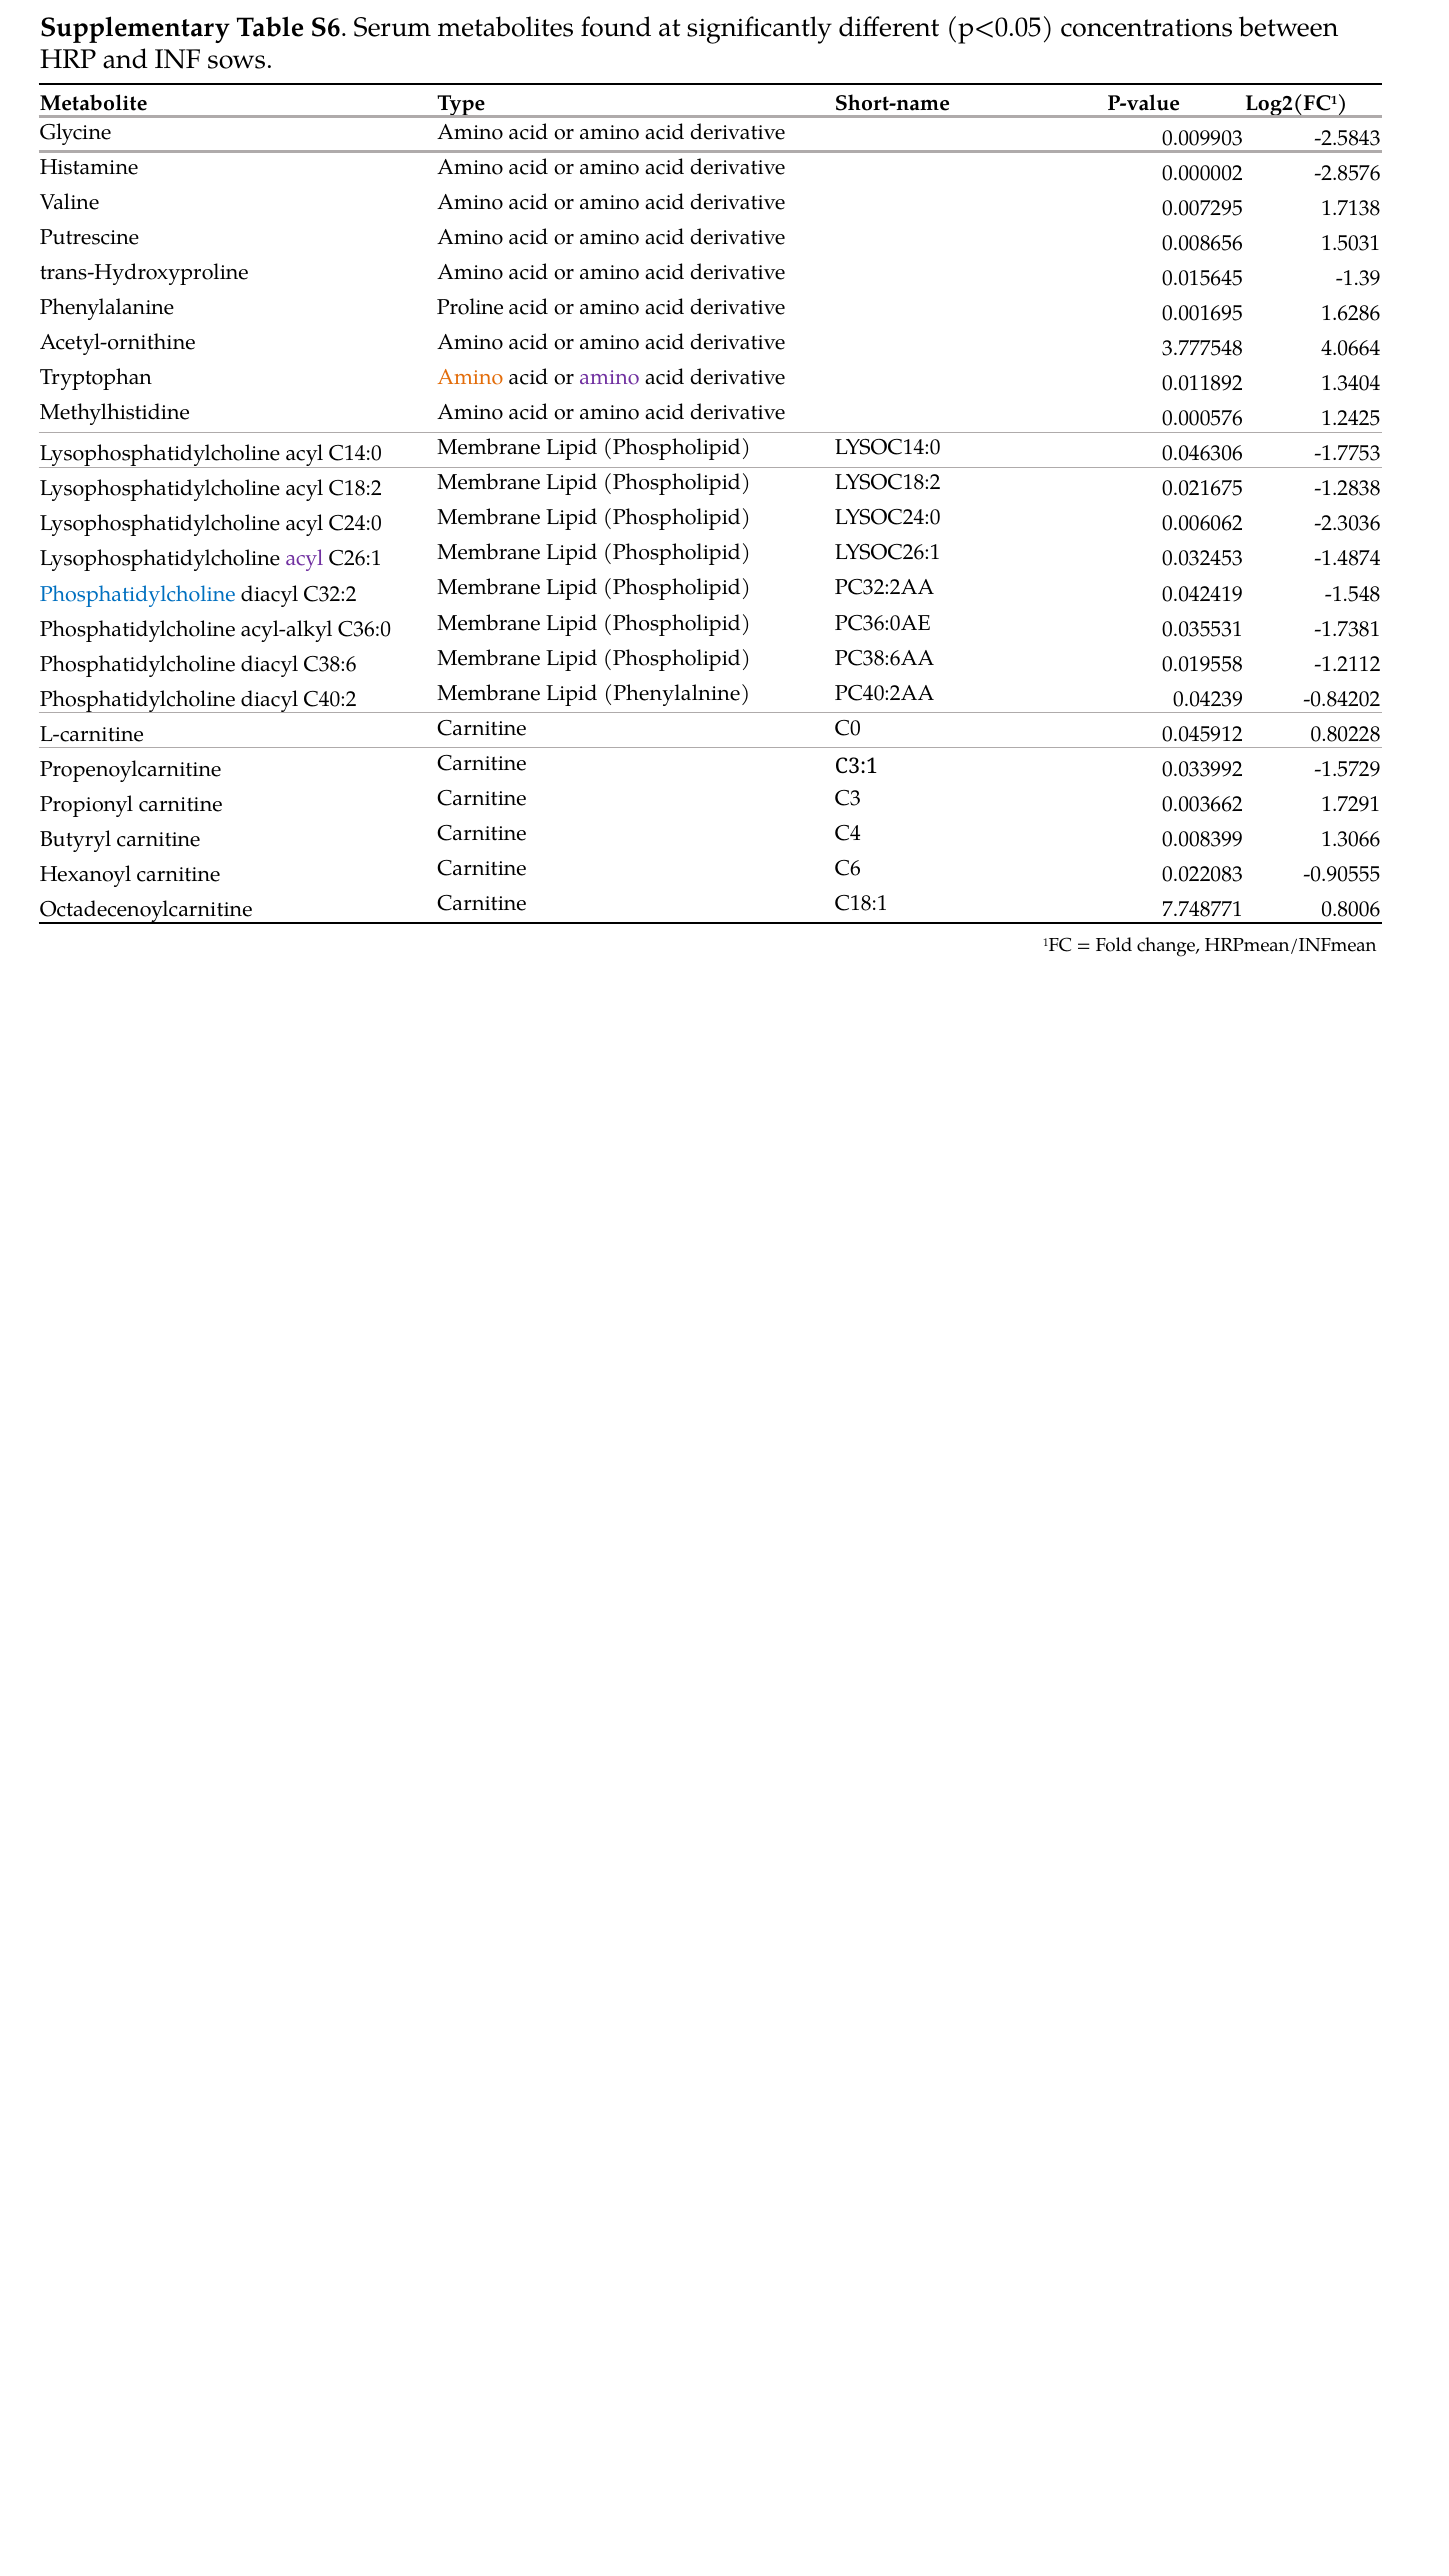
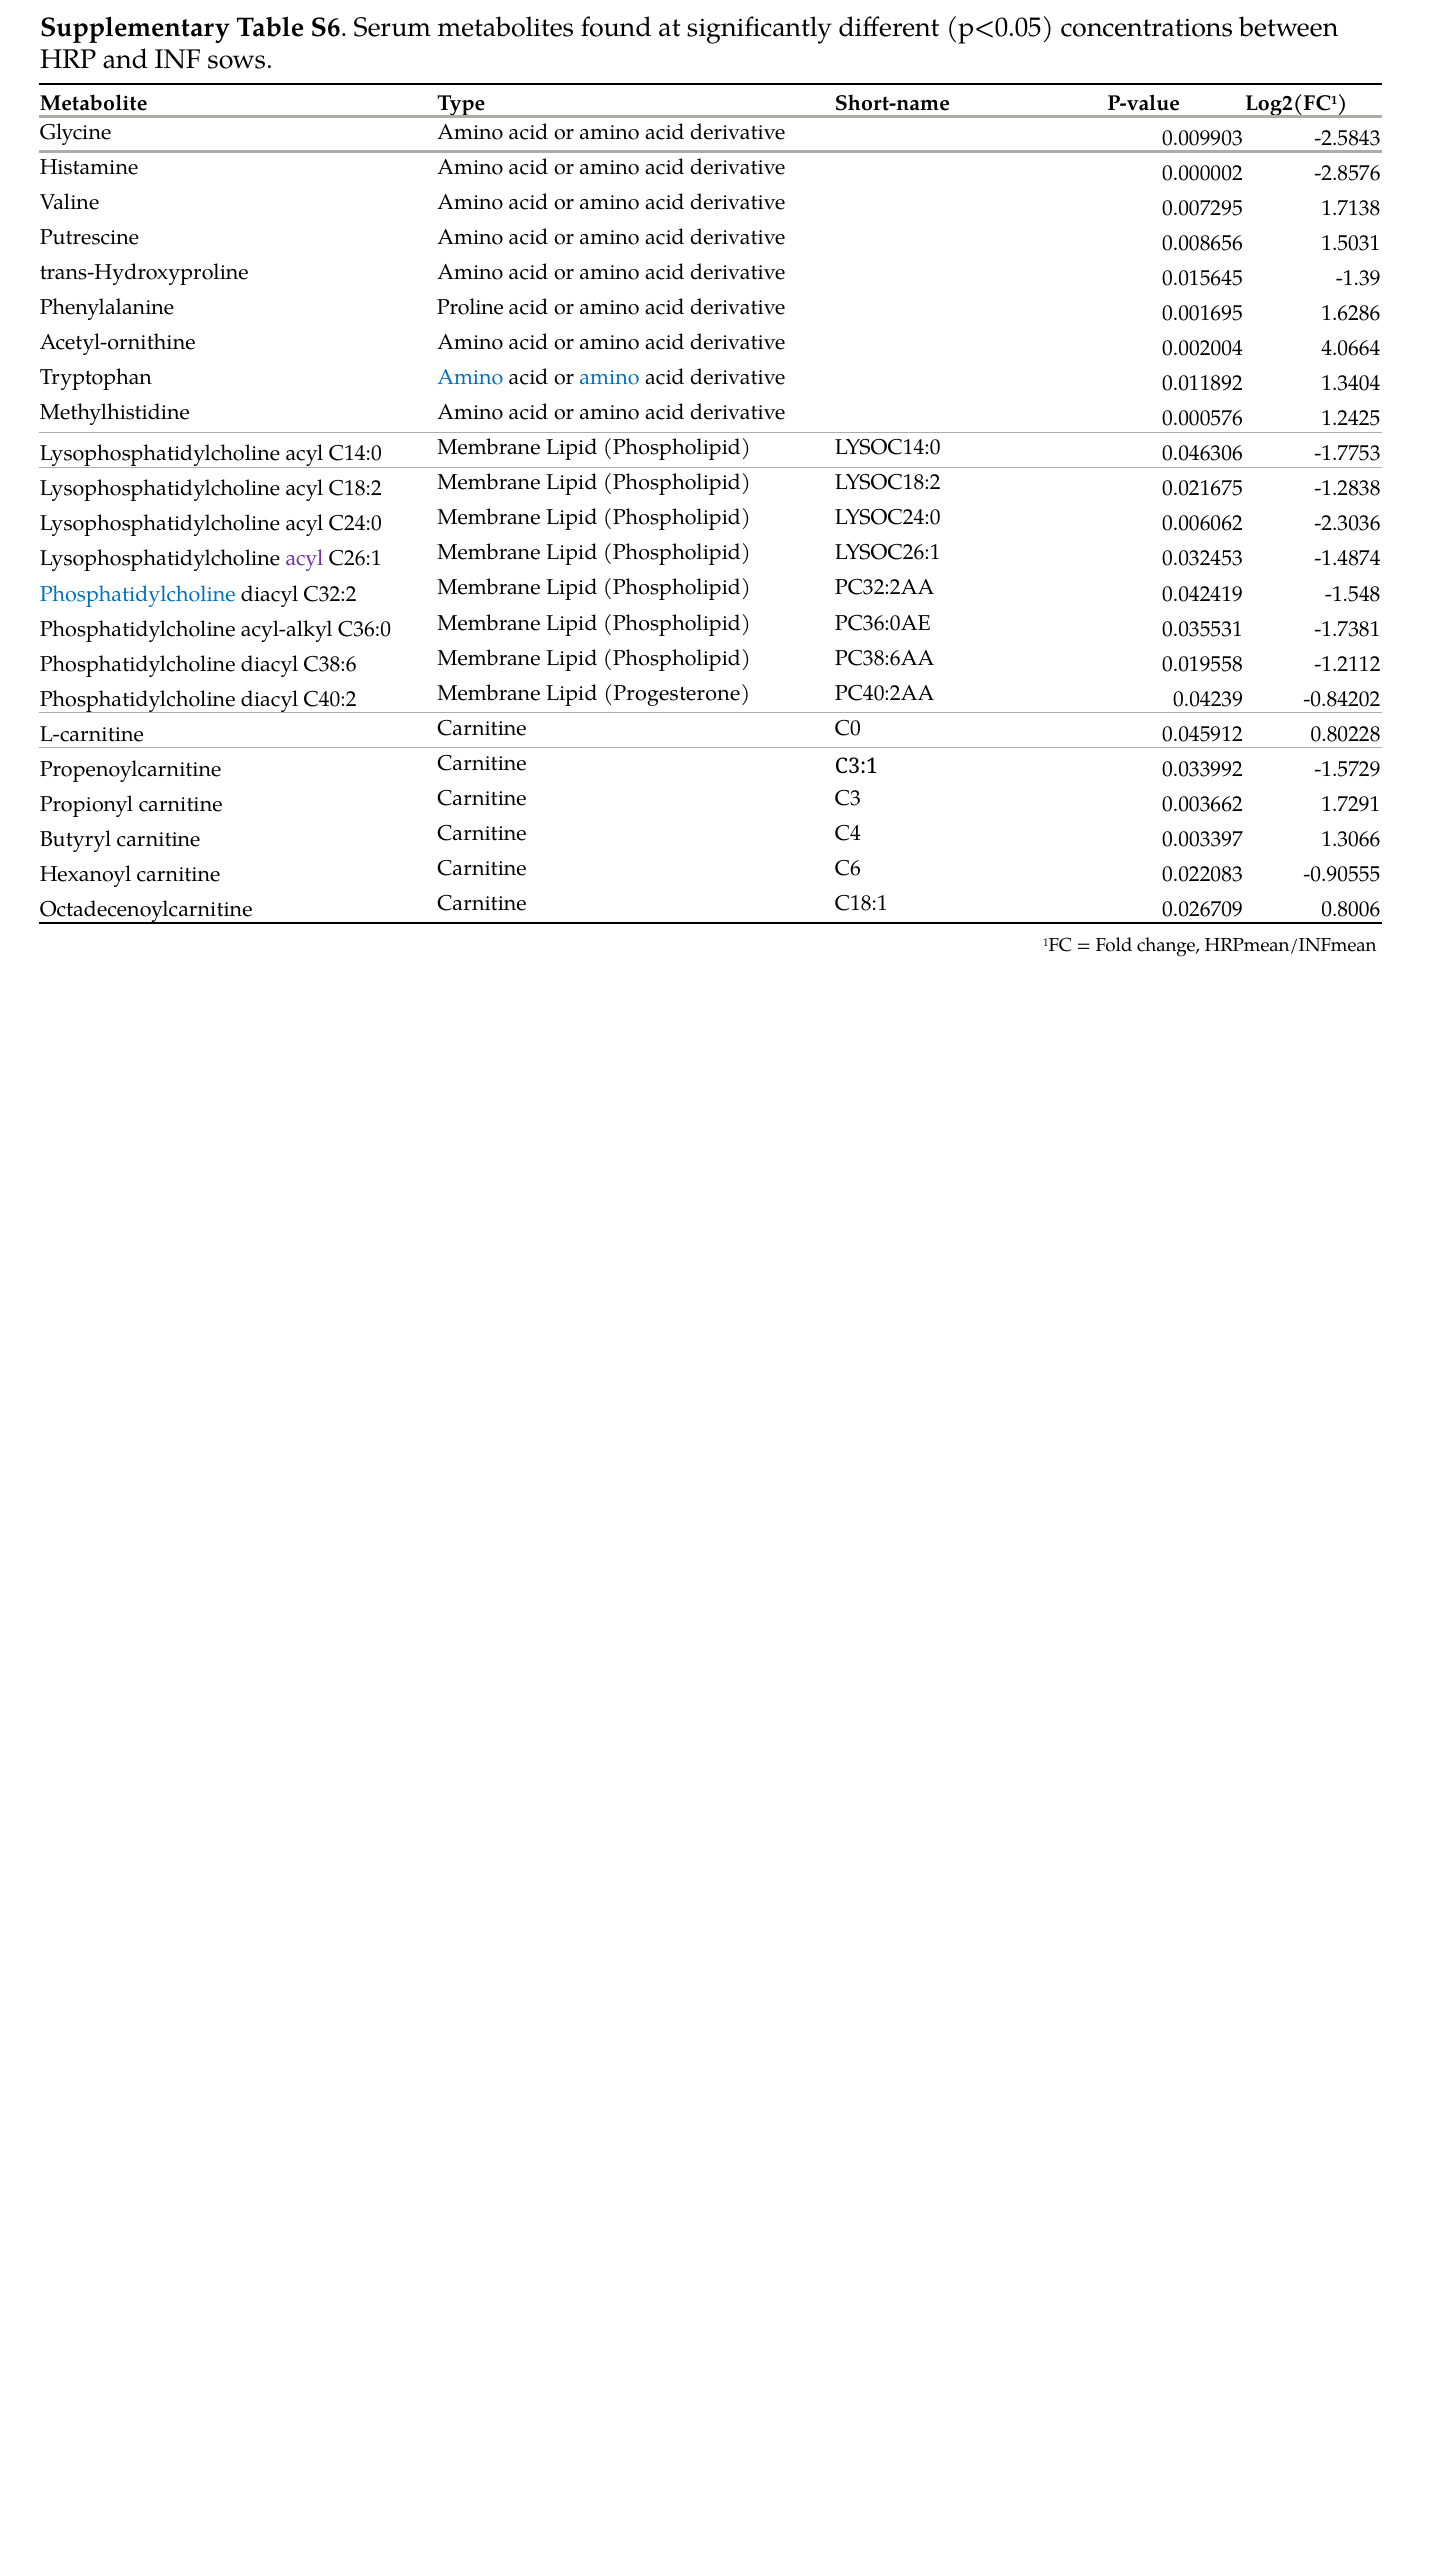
3.777548: 3.777548 -> 0.002004 (1202, 349)
Amino colour: orange -> blue (470, 378)
amino colour: purple -> blue (609, 378)
Phenylalnine: Phenylalnine -> Progesterone (677, 693)
0.008399: 0.008399 -> 0.003397 (1202, 840)
7.748771: 7.748771 -> 0.026709 (1202, 910)
